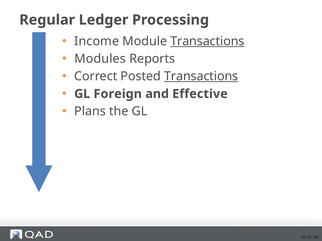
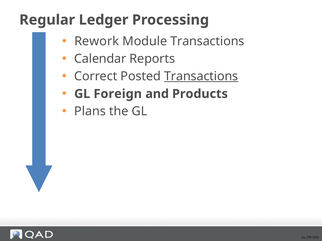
Income: Income -> Rework (97, 41)
Transactions underline: present -> none (207, 41)
Modules: Modules -> Calendar (100, 59)
Effective: Effective -> Products (200, 94)
